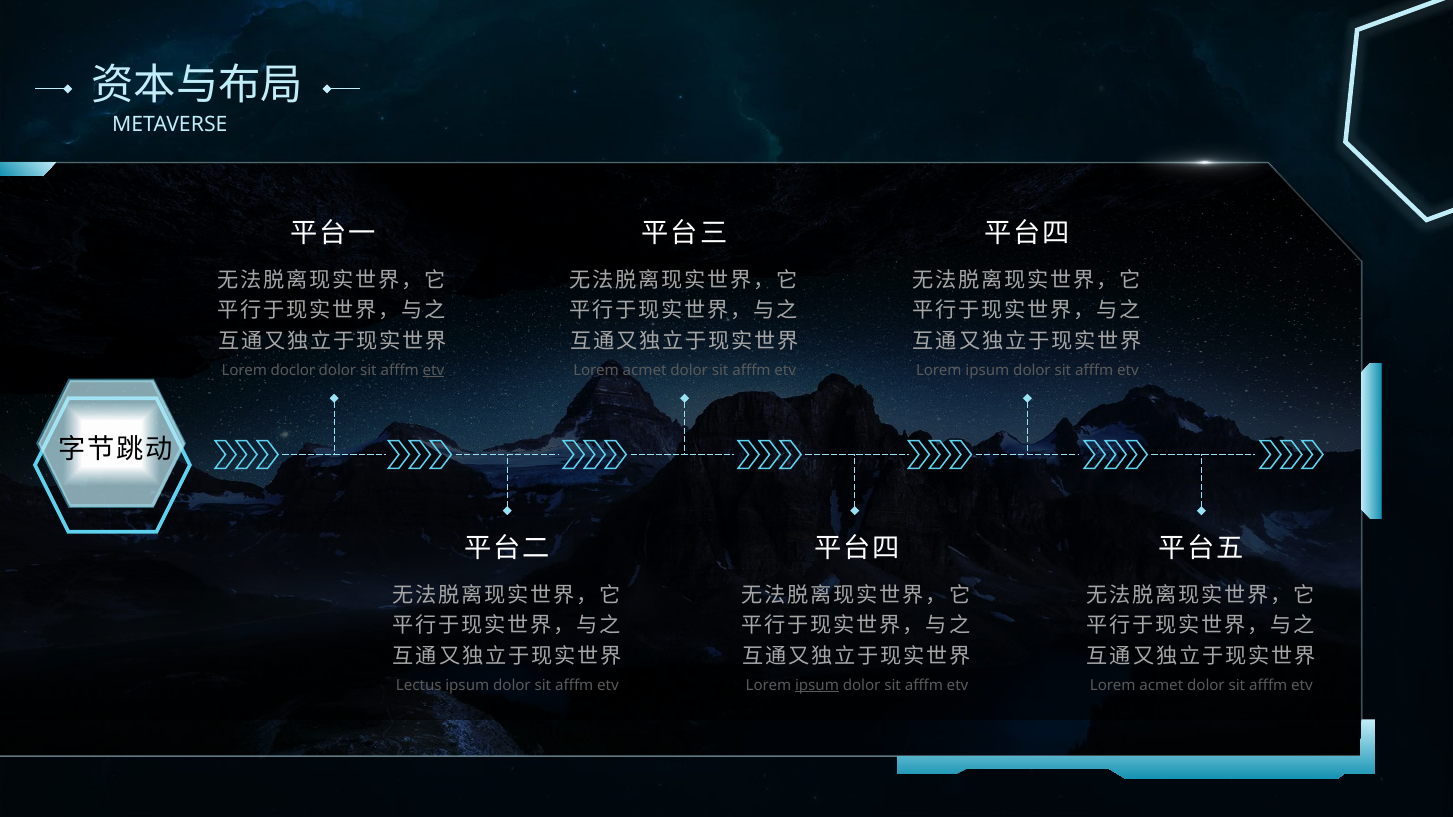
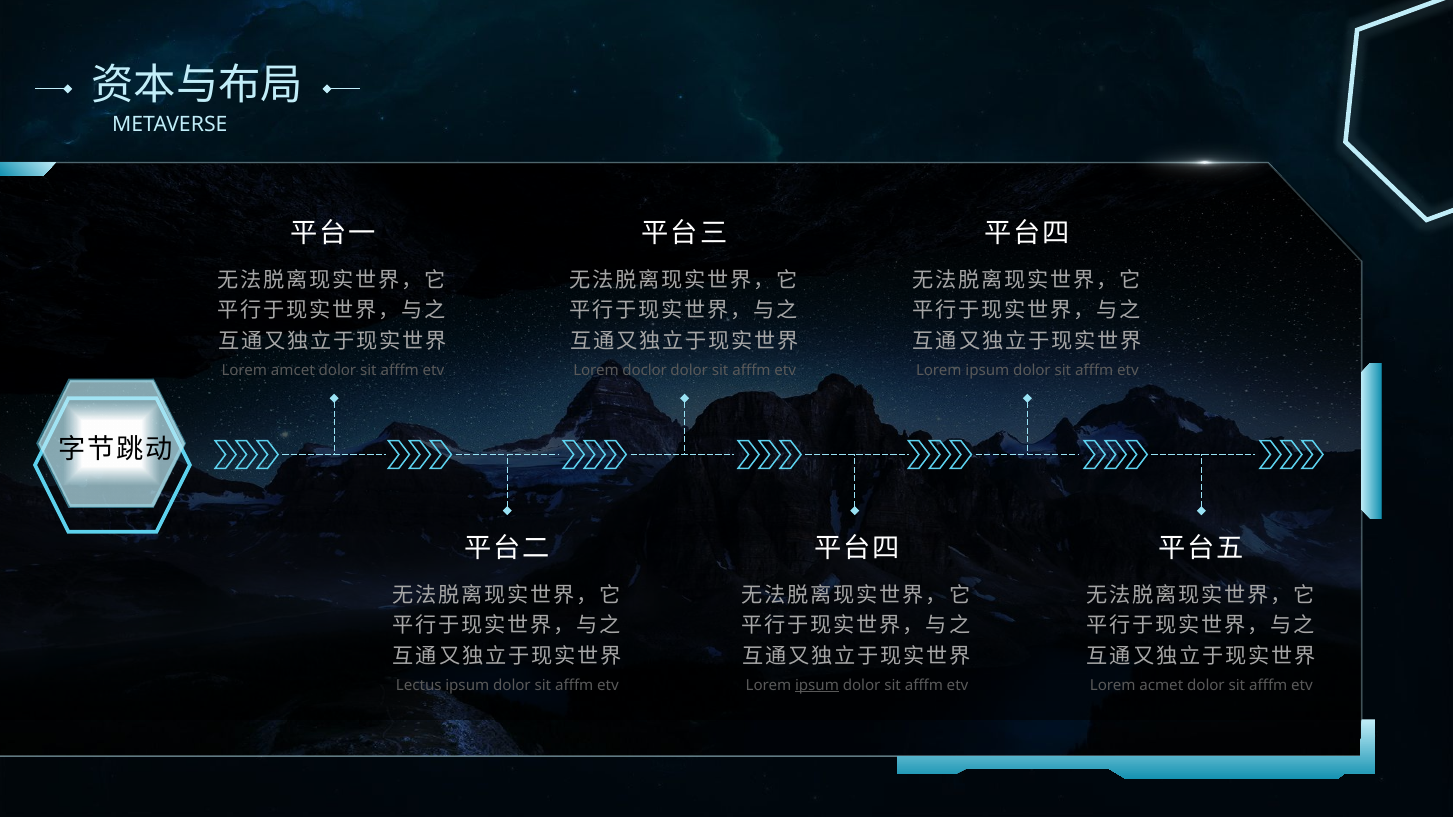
doclor: doclor -> amcet (293, 370)
etv underline: present -> none (433, 370)
acmet: acmet -> doclor (645, 370)
